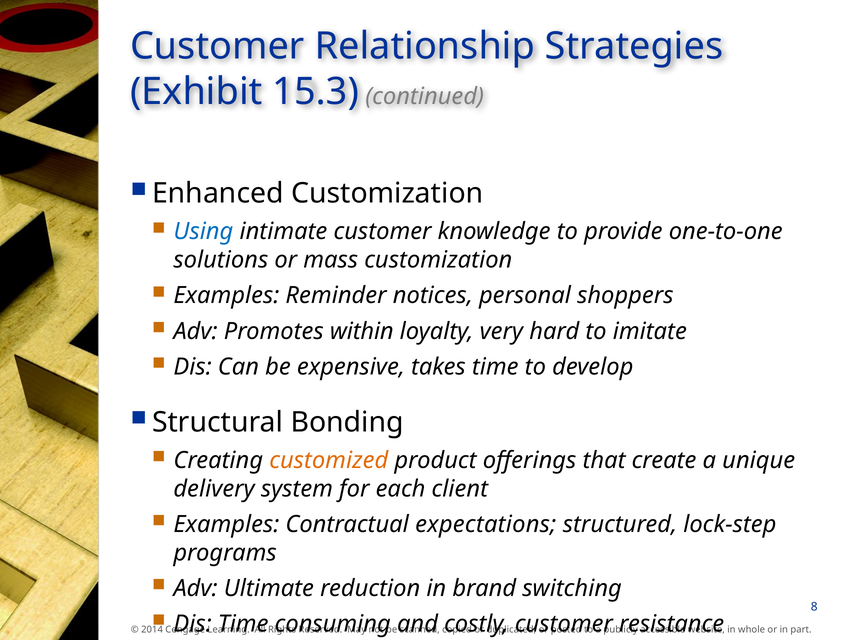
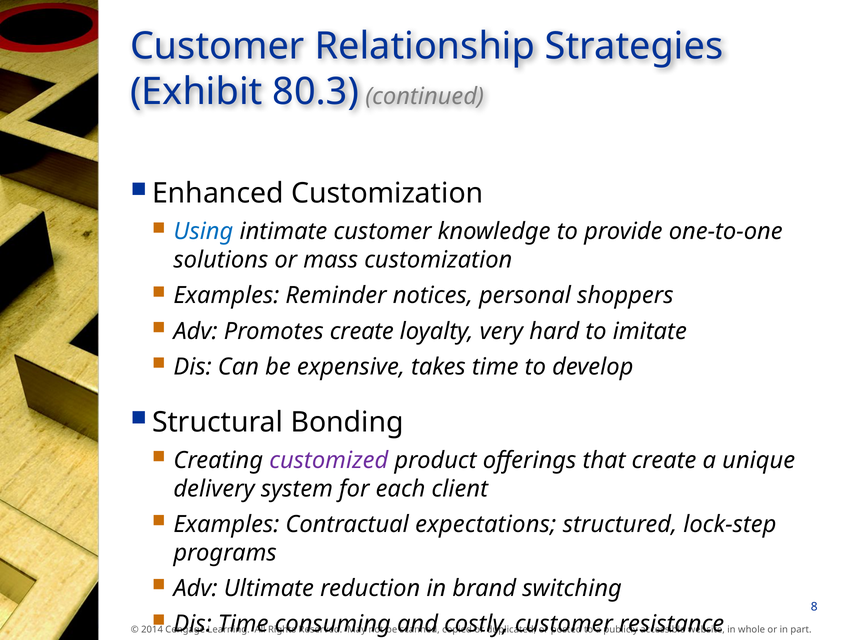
15.3: 15.3 -> 80.3 (316, 92)
Promotes within: within -> create (362, 331)
customized colour: orange -> purple (329, 460)
